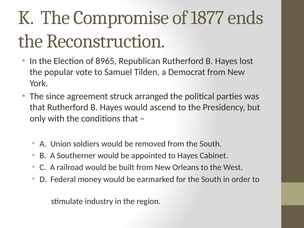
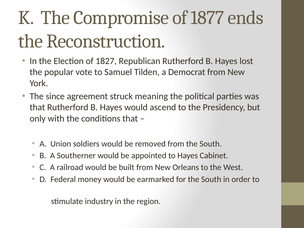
8965: 8965 -> 1827 (106, 61)
arranged: arranged -> meaning (151, 96)
